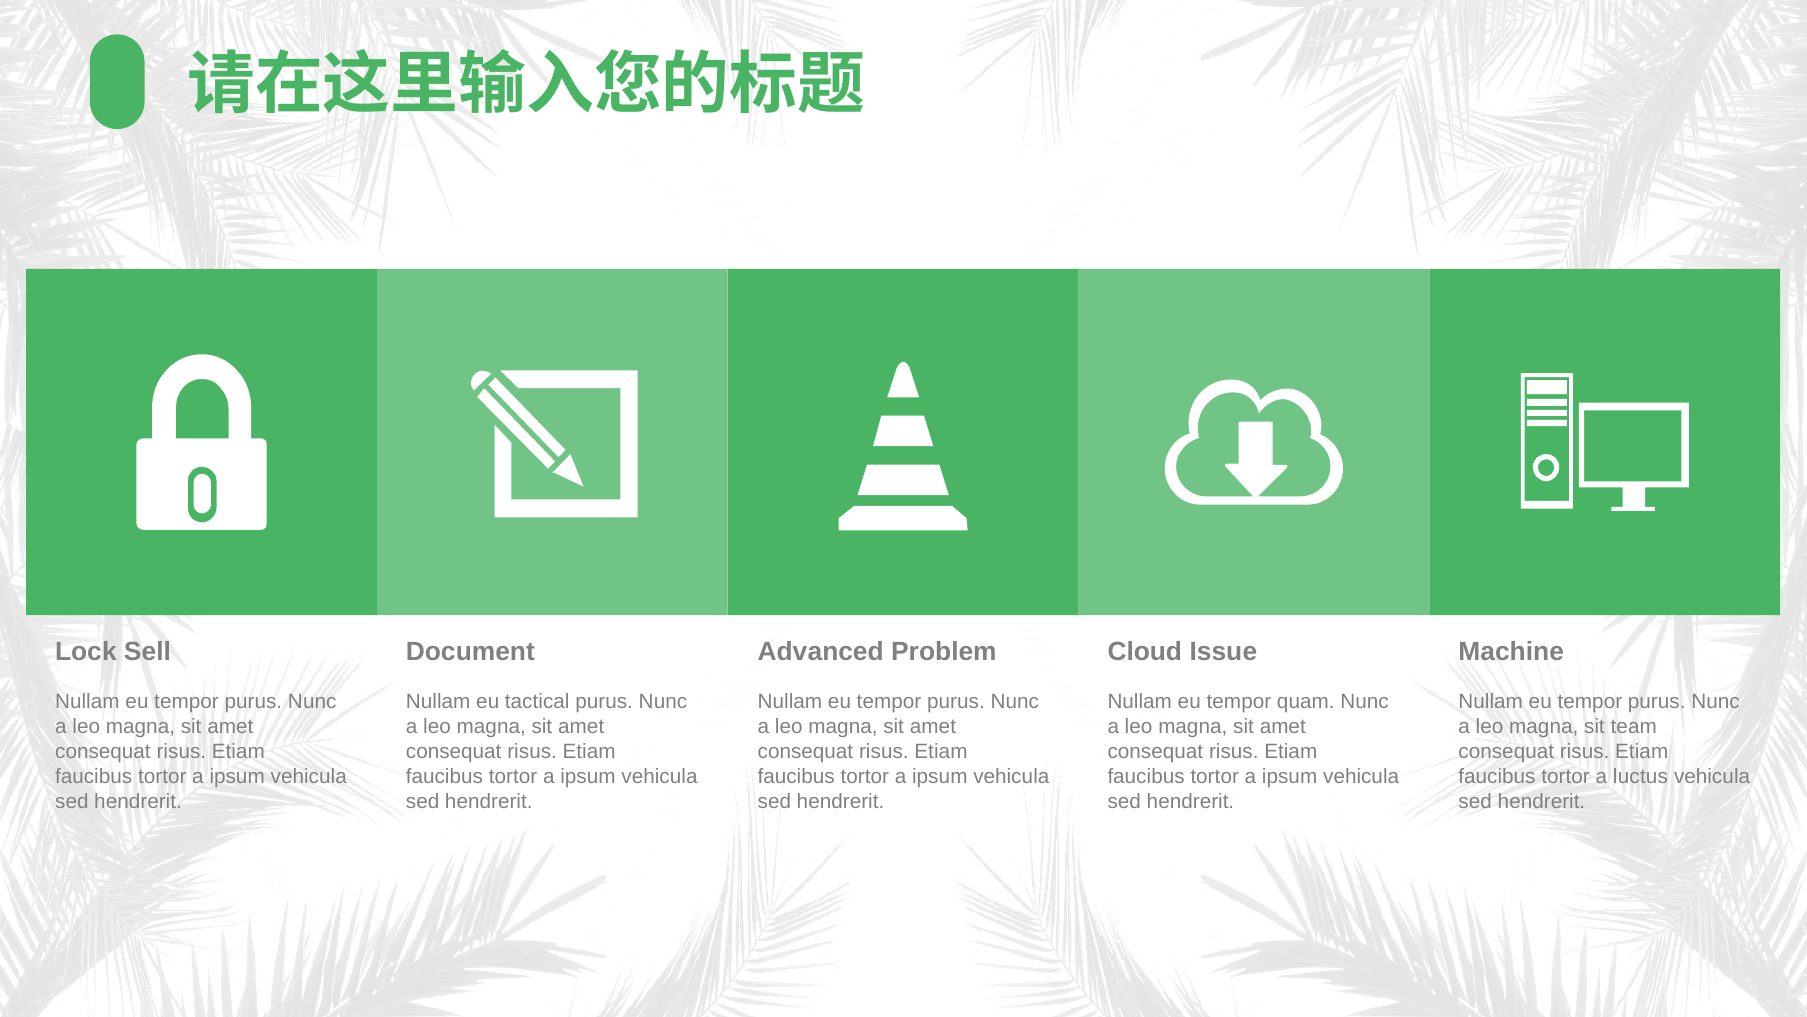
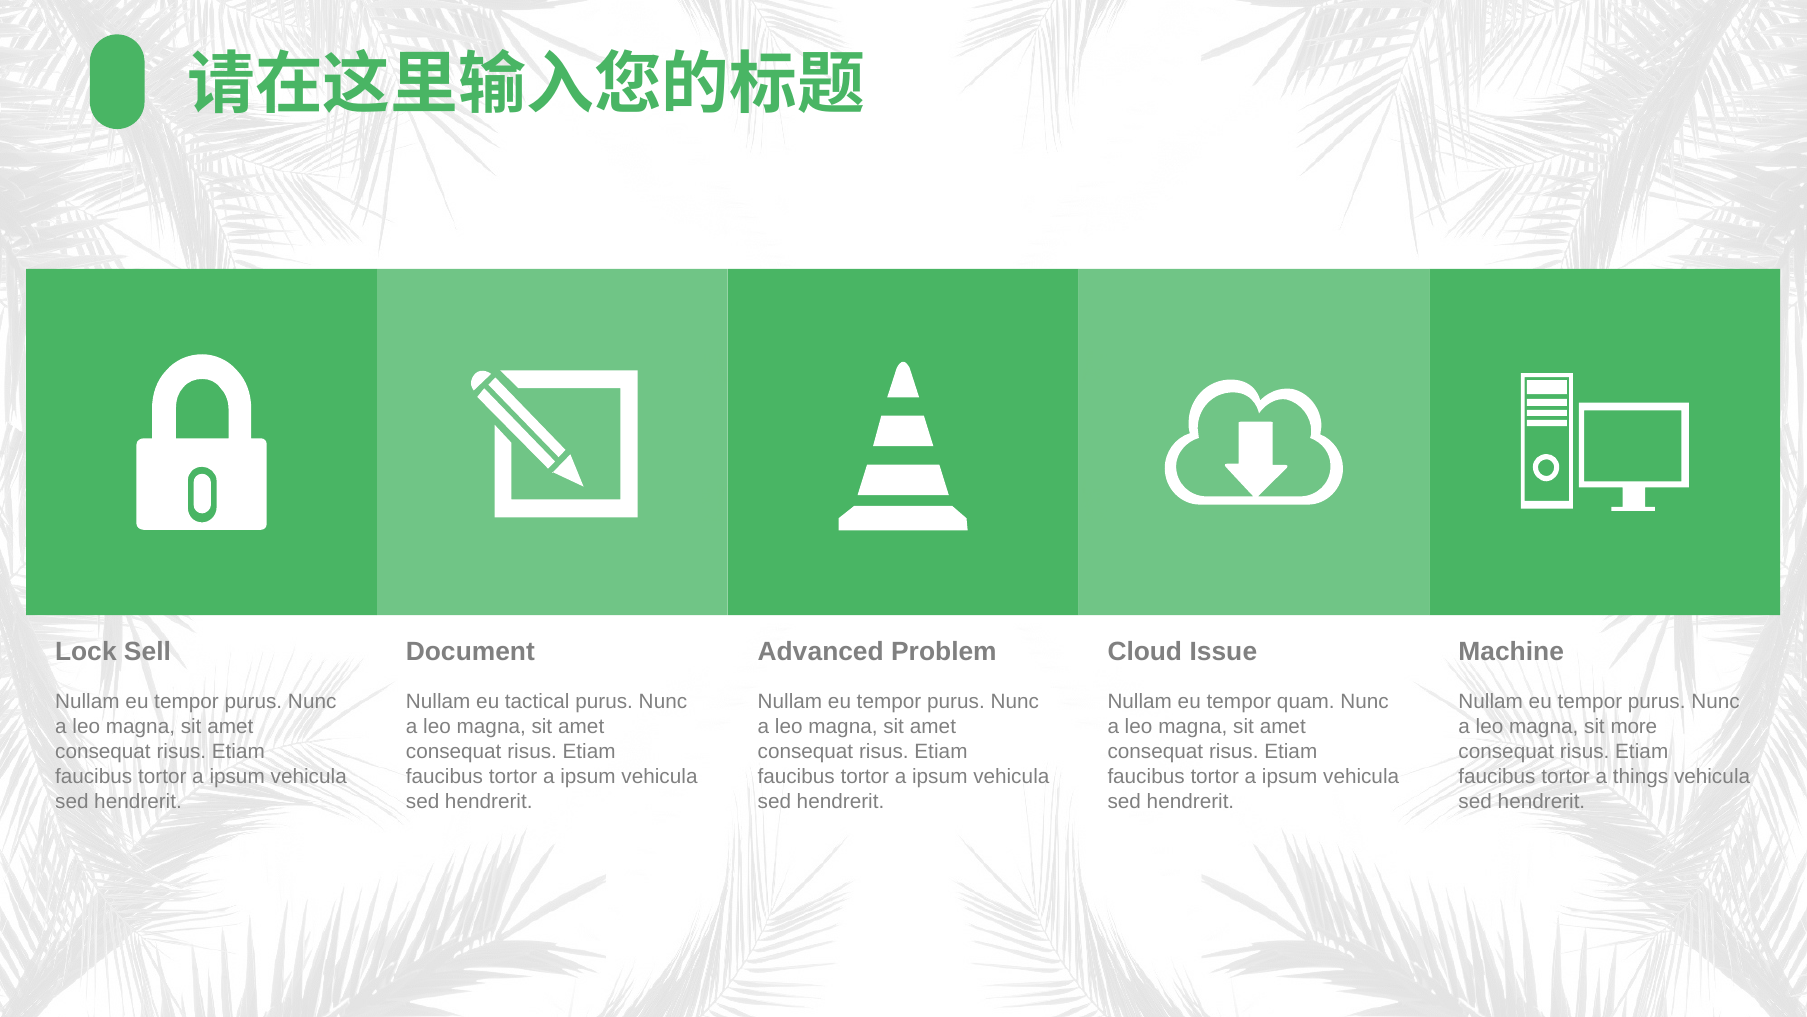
team: team -> more (1634, 727)
luctus: luctus -> things (1641, 776)
